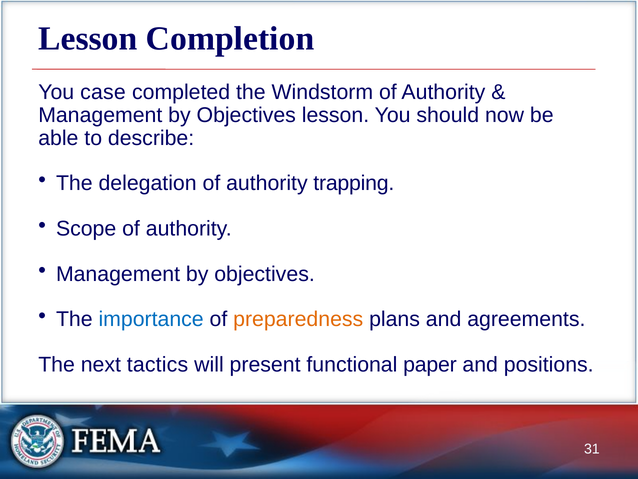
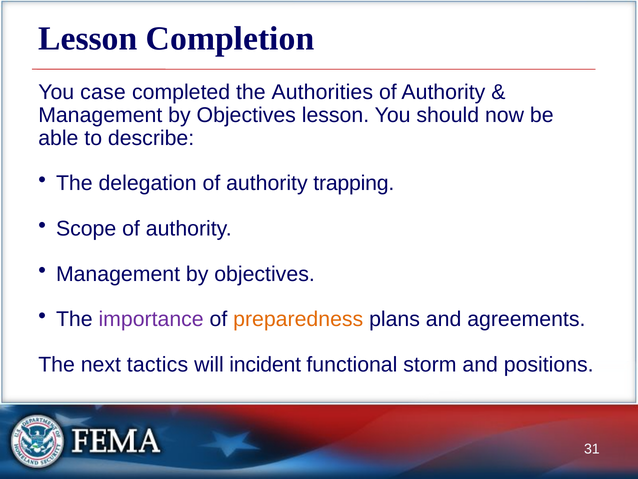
Windstorm: Windstorm -> Authorities (322, 92)
importance colour: blue -> purple (151, 319)
present: present -> incident (265, 364)
paper: paper -> storm (430, 364)
